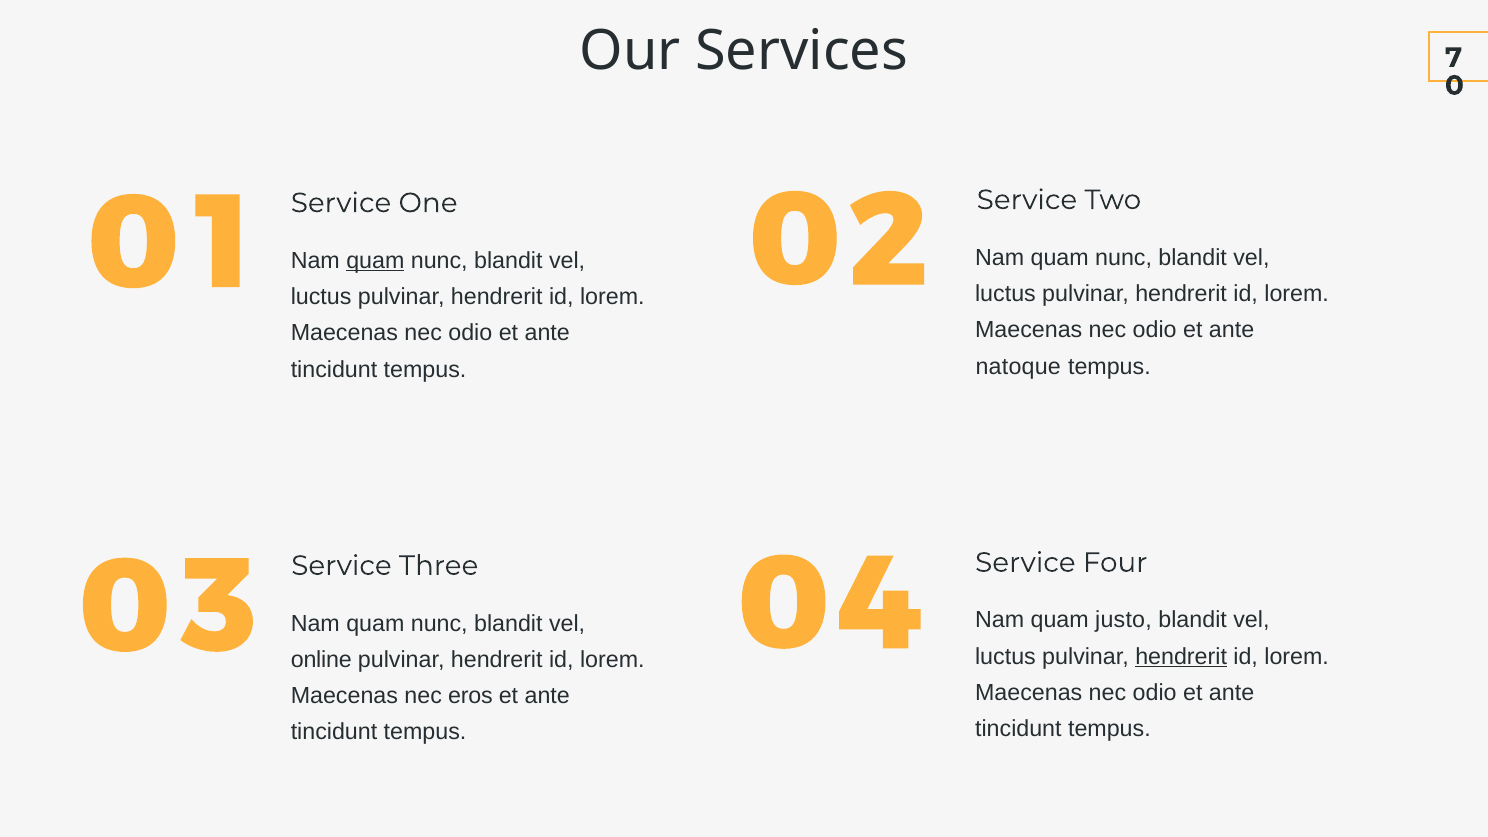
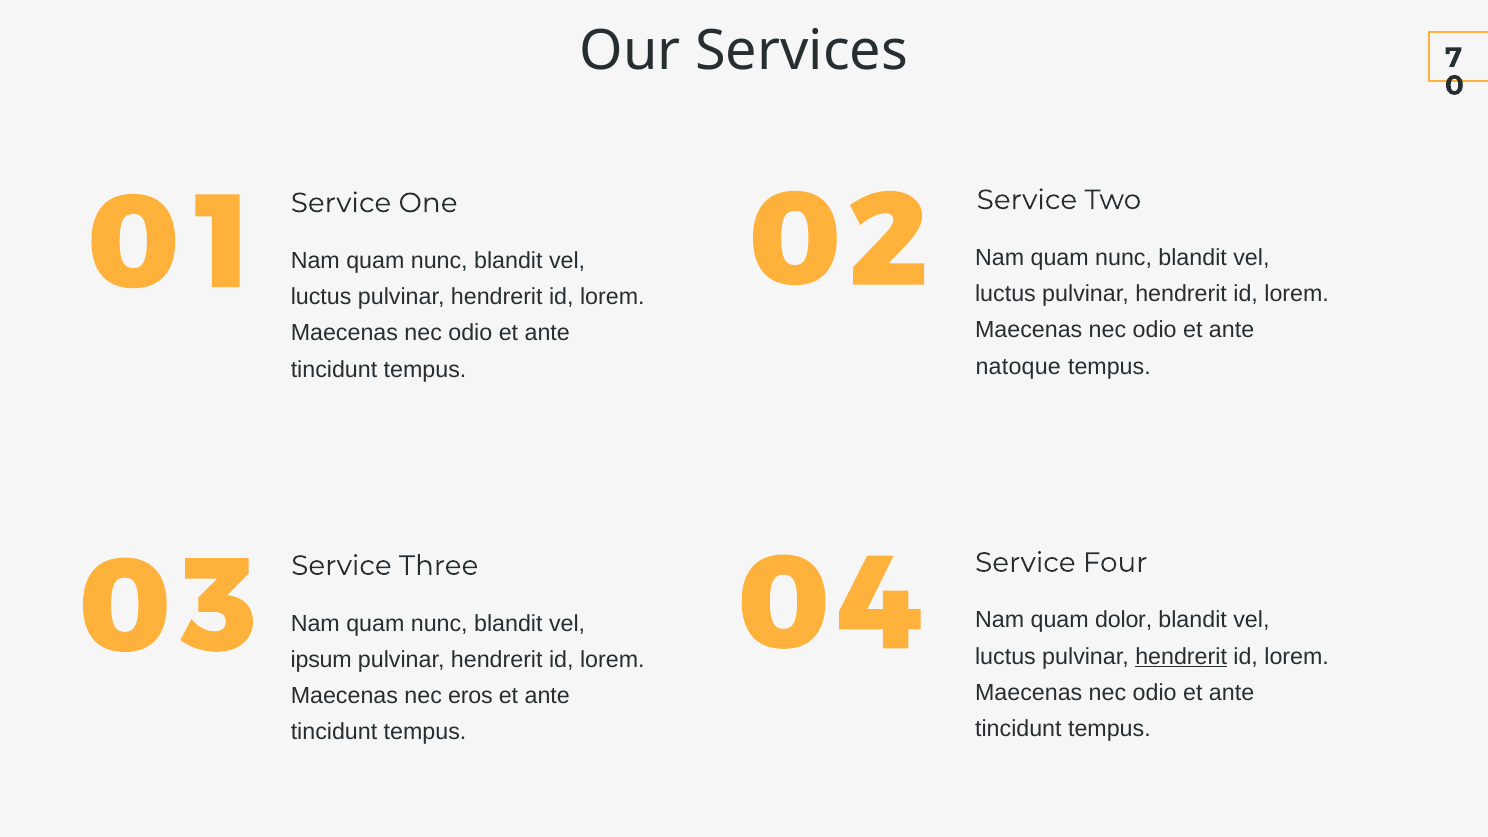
quam underline: present -> none (375, 261)
justo: justo -> dolor (1124, 620)
online: online -> ipsum (321, 660)
